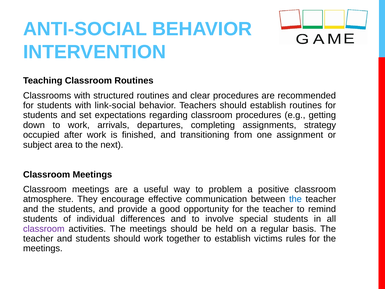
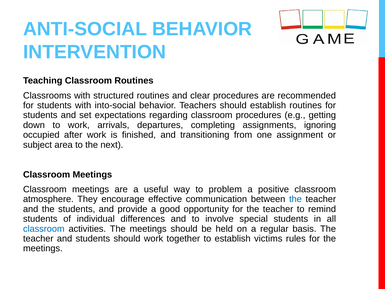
link-social: link-social -> into-social (115, 105)
strategy: strategy -> ignoring (320, 125)
classroom colour: purple -> blue (44, 229)
